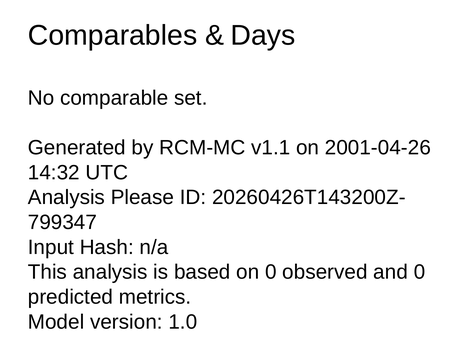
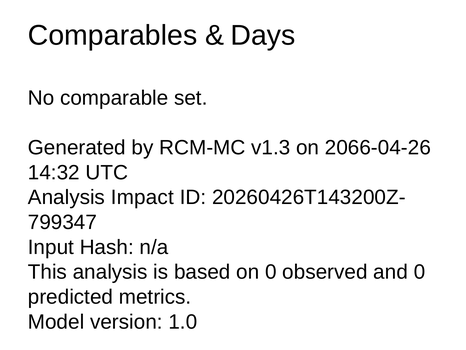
v1.1: v1.1 -> v1.3 (271, 147)
2001-04-26: 2001-04-26 -> 2066-04-26 (378, 147)
Please: Please -> Impact (142, 197)
